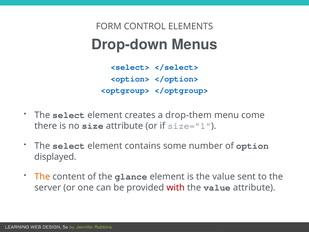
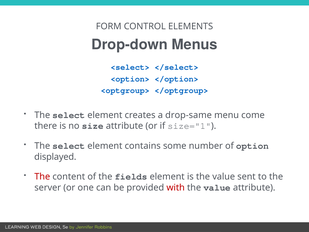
drop-them: drop-them -> drop-same (189, 115)
The colour: orange -> red (42, 177)
glance: glance -> fields (131, 177)
